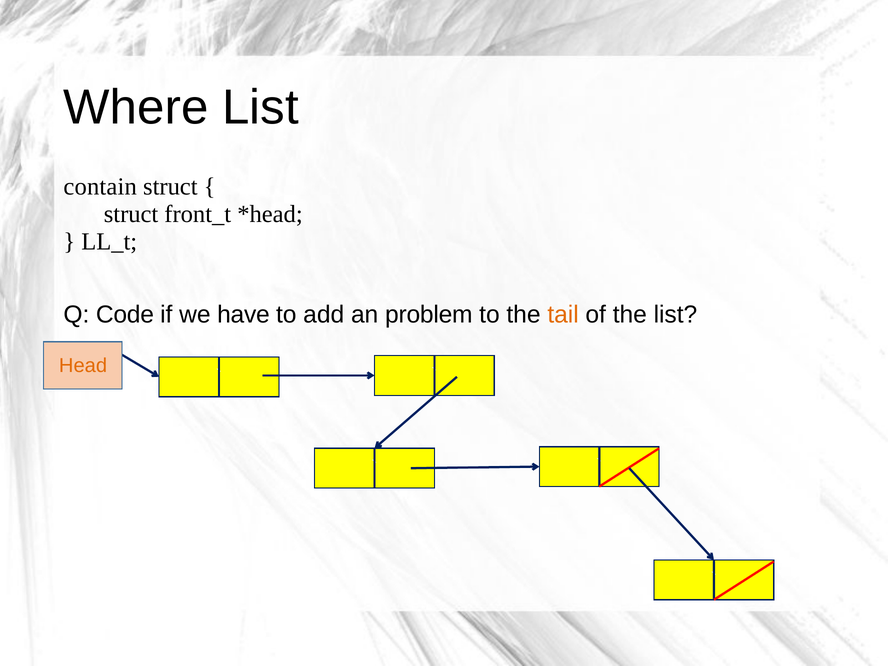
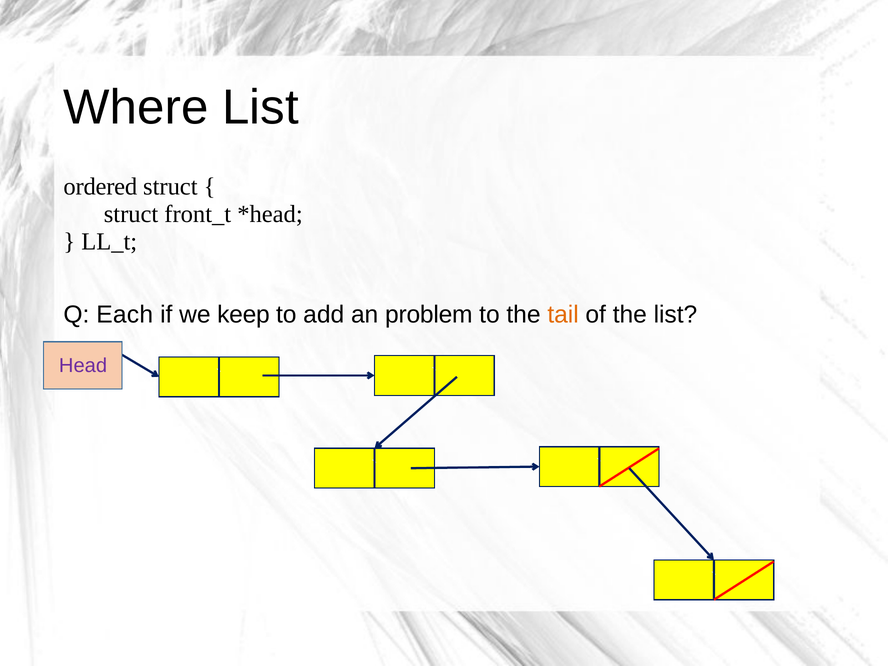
contain: contain -> ordered (100, 187)
Code: Code -> Each (125, 315)
have: have -> keep (243, 315)
Head colour: orange -> purple (83, 365)
